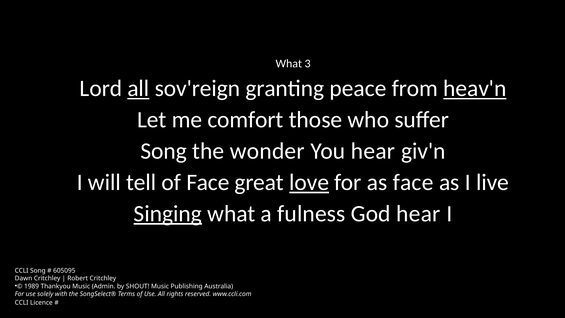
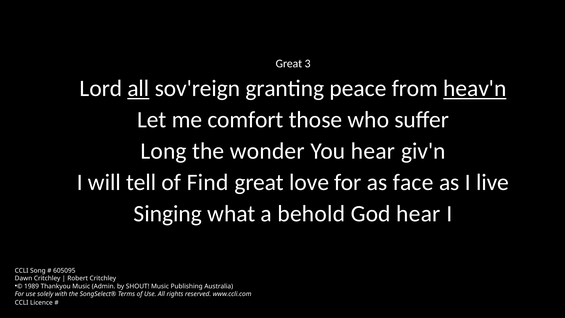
What: What -> Great (289, 64)
Song: Song -> Long (164, 151)
of Face: Face -> Find (208, 182)
love underline: present -> none (309, 182)
Singing underline: present -> none (168, 214)
fulness: fulness -> behold (311, 214)
